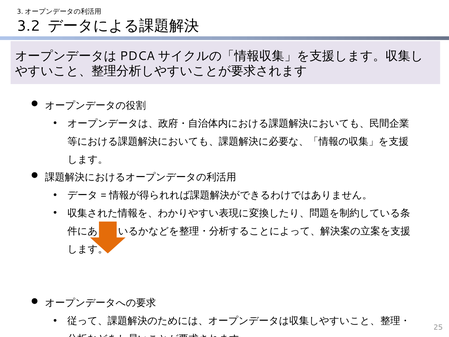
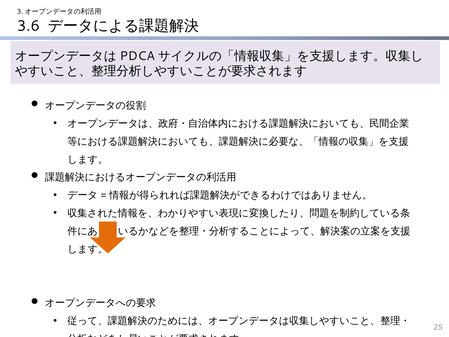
3.2: 3.2 -> 3.6 (28, 26)
